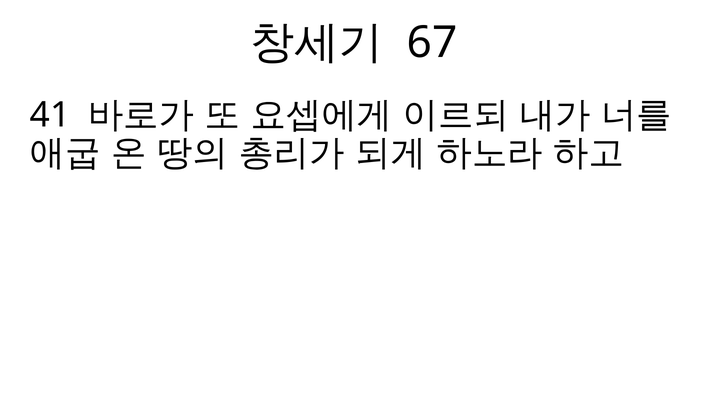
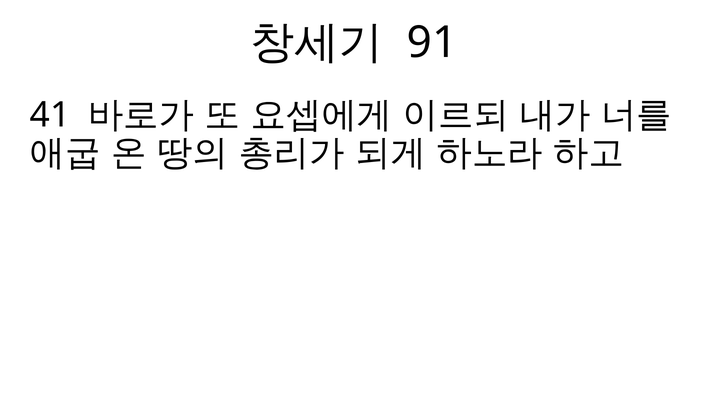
67: 67 -> 91 (432, 43)
